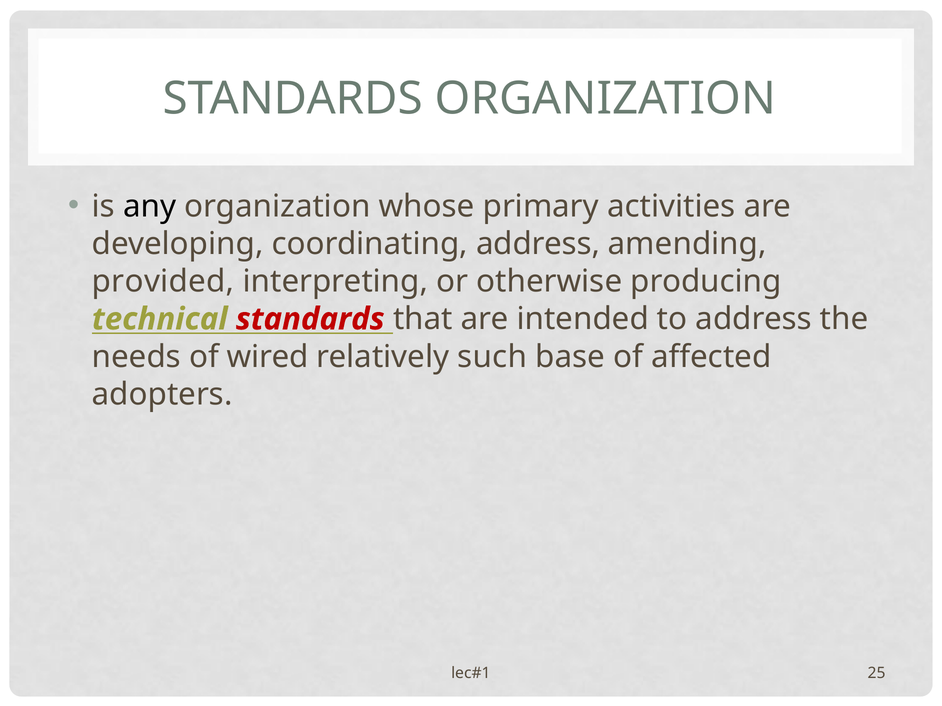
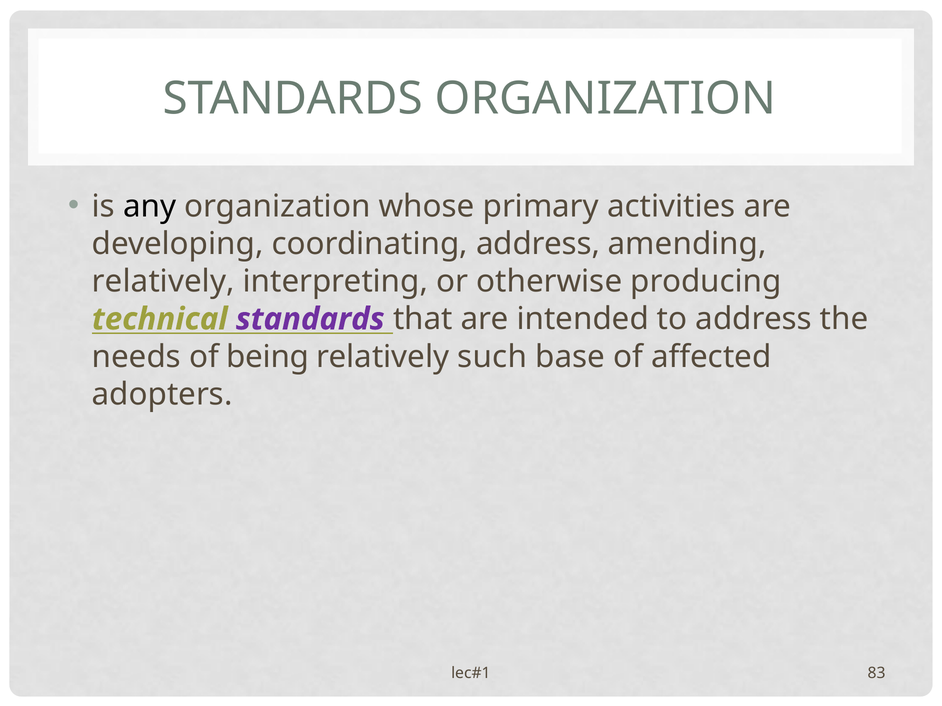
provided: provided -> relatively (163, 282)
standards colour: red -> purple (310, 319)
wired: wired -> being (268, 357)
25: 25 -> 83 (877, 673)
